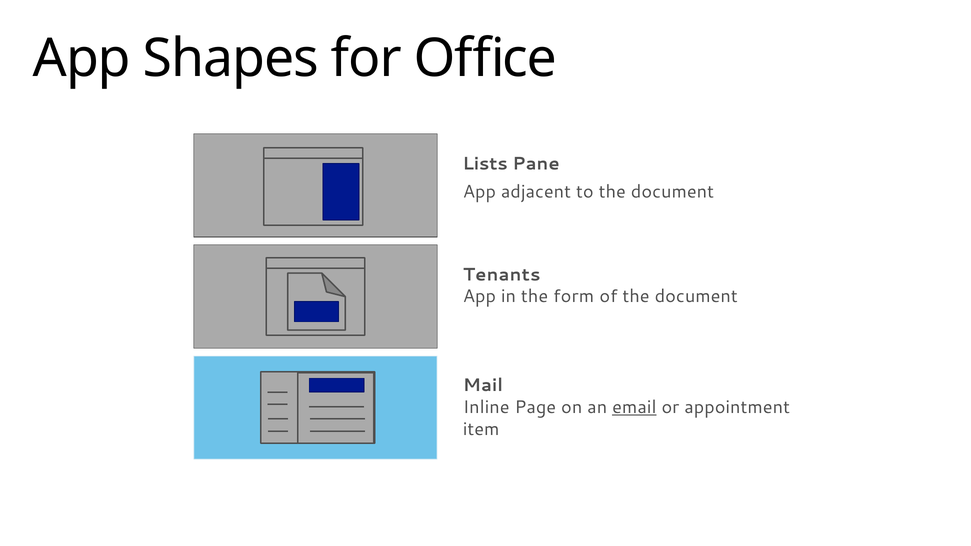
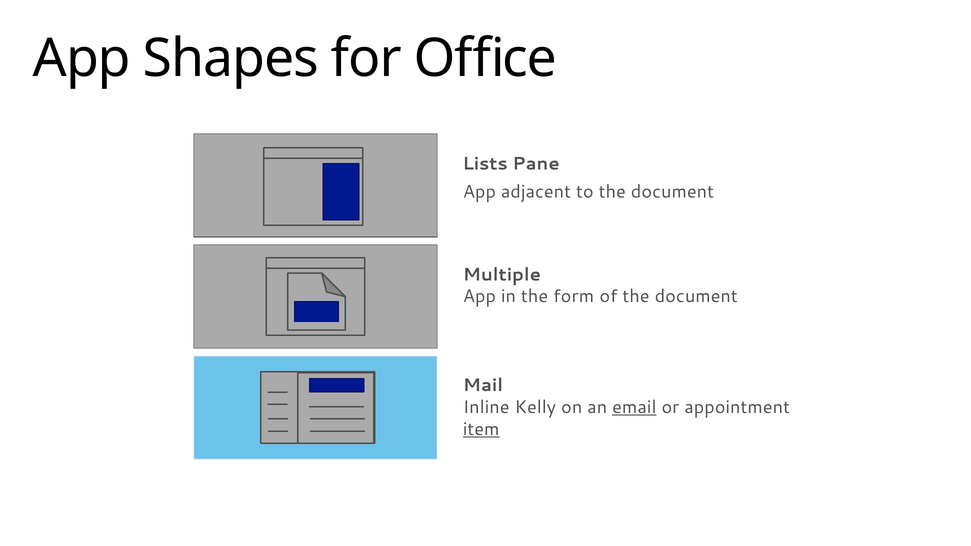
Tenants: Tenants -> Multiple (502, 275)
Page: Page -> Kelly (535, 407)
item underline: none -> present (481, 429)
